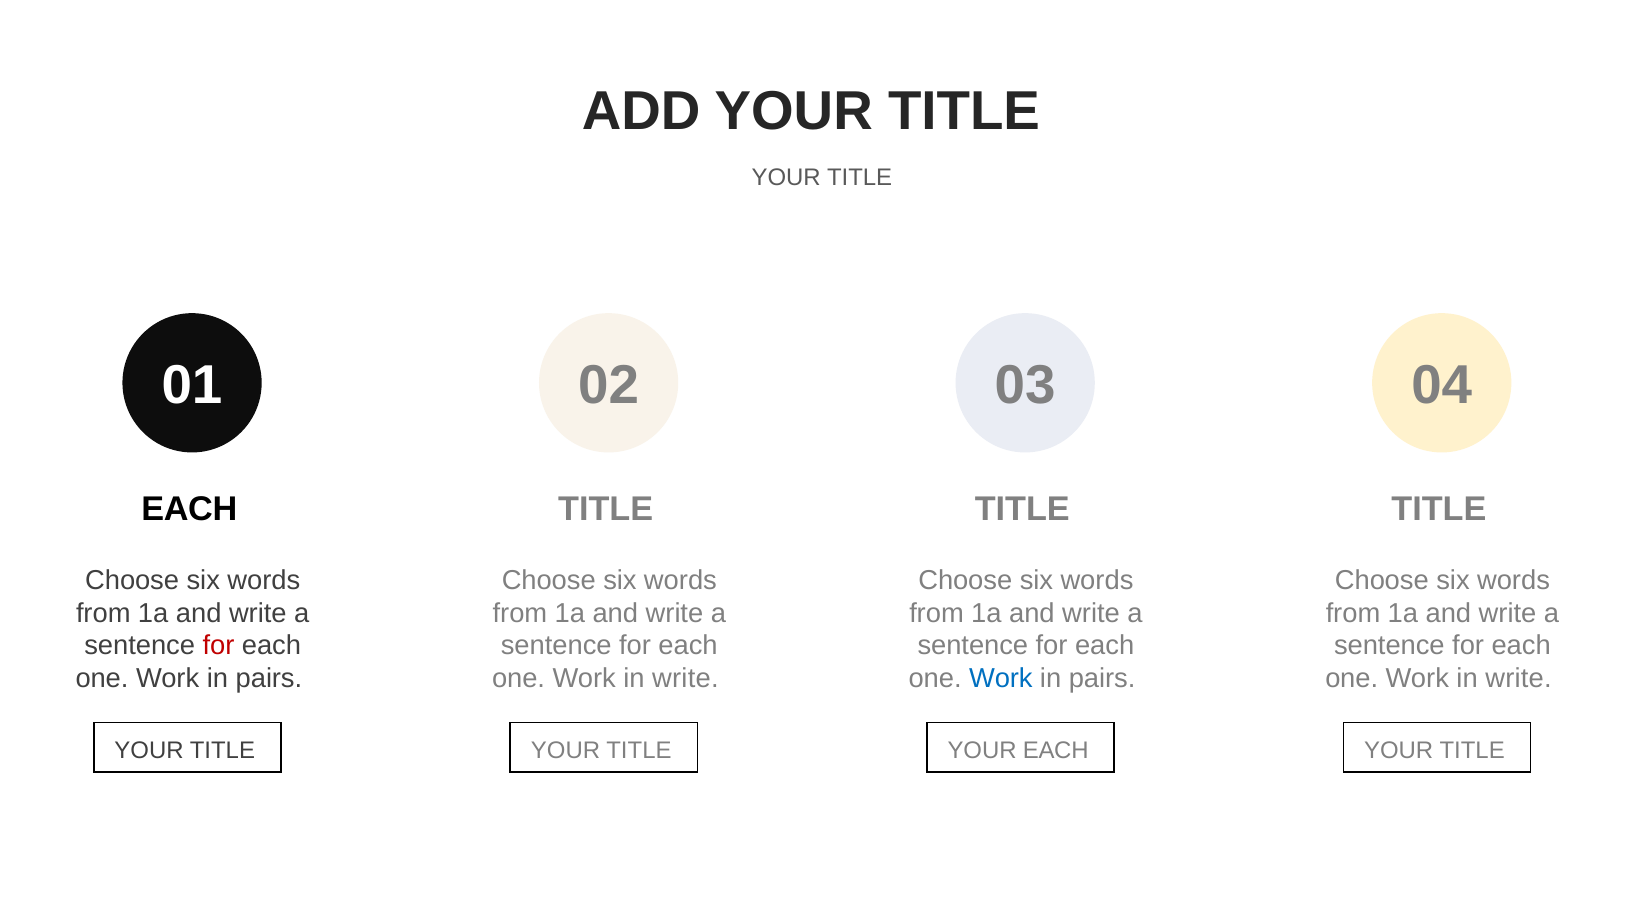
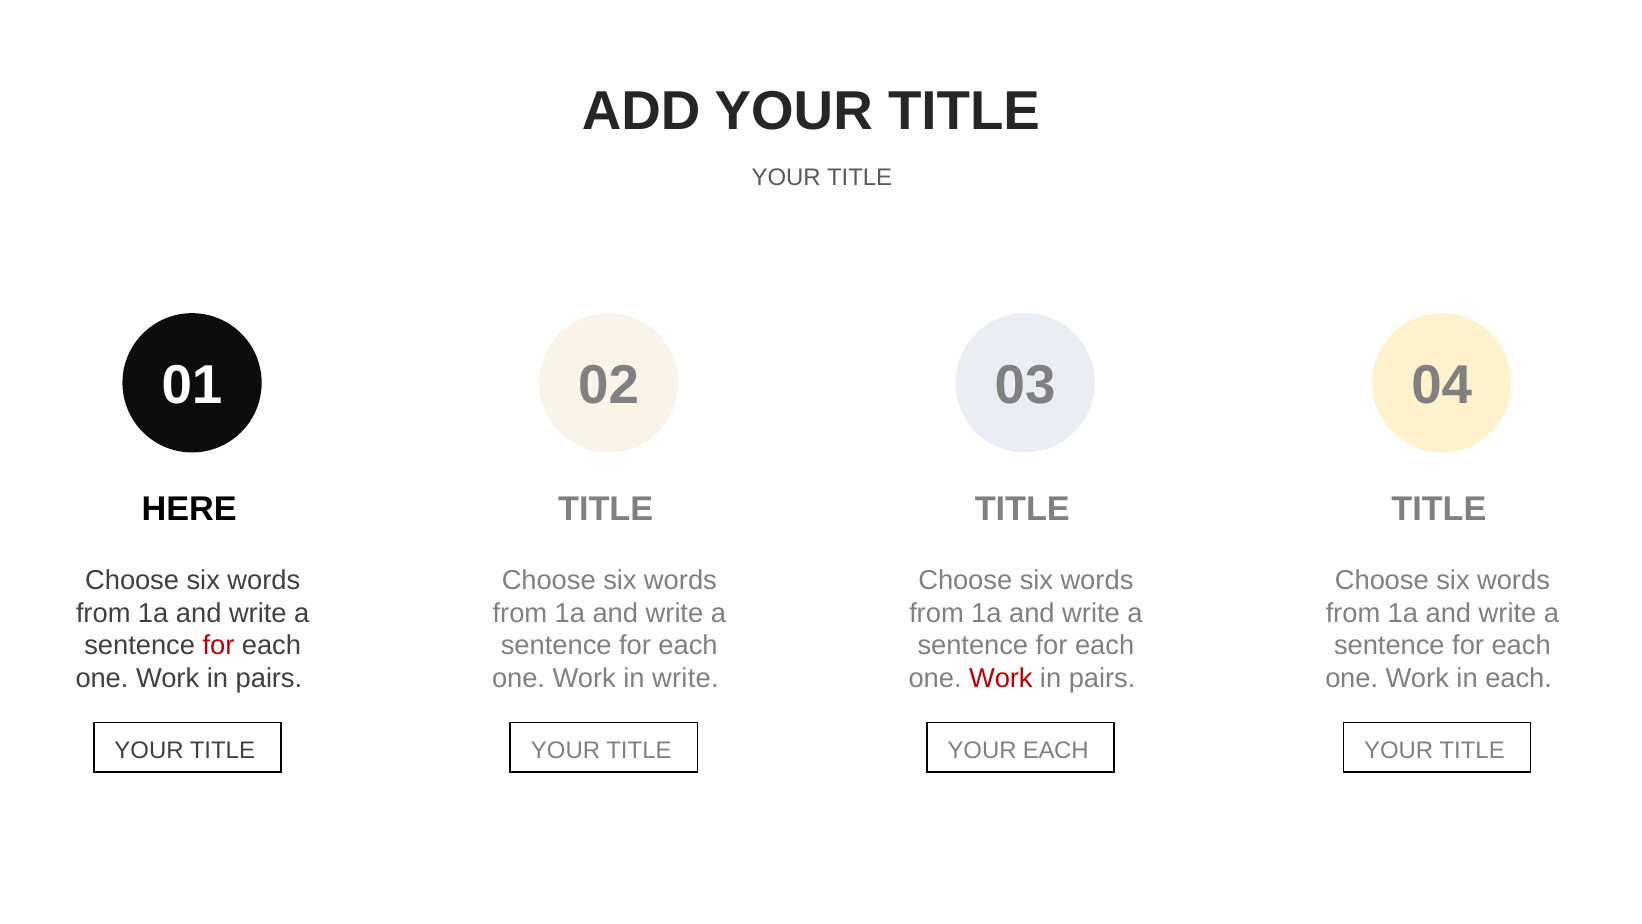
EACH: EACH -> HERE (189, 509)
Work colour: blue -> red (1001, 678)
write: write -> each (1519, 678)
